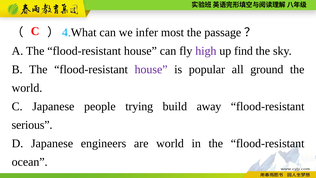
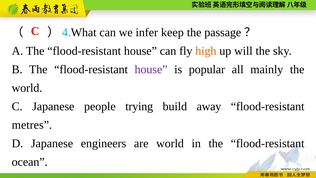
most: most -> keep (172, 32)
high colour: purple -> orange (206, 51)
find: find -> will (243, 51)
ground: ground -> mainly (267, 69)
serious: serious -> metres (32, 125)
